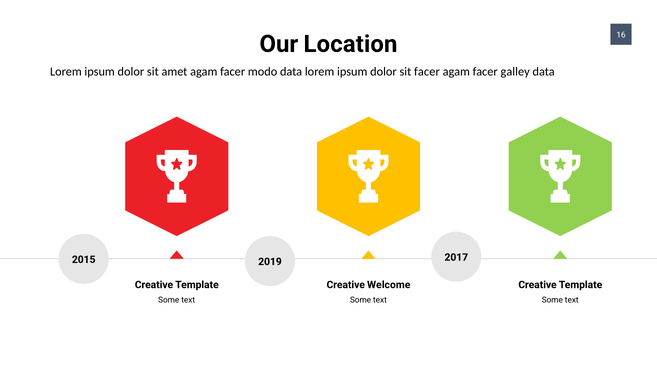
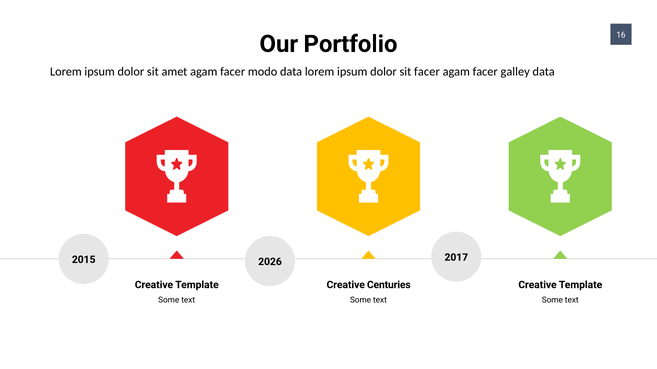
Location: Location -> Portfolio (351, 44)
2019: 2019 -> 2026 (270, 262)
Welcome: Welcome -> Centuries (389, 285)
